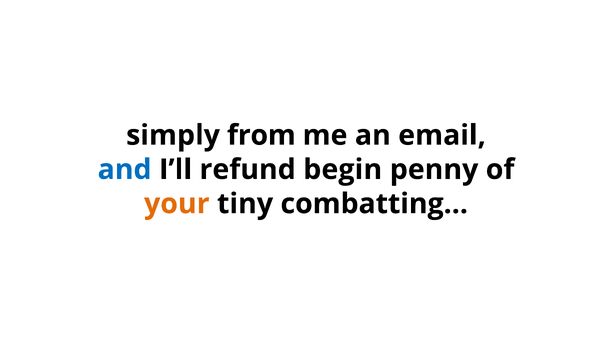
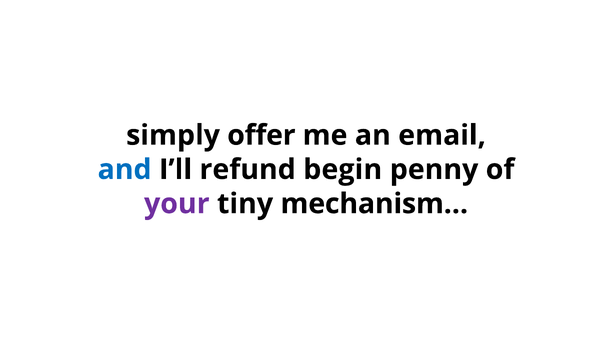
from: from -> offer (261, 135)
your colour: orange -> purple (177, 204)
combatting…: combatting… -> mechanism… (374, 204)
